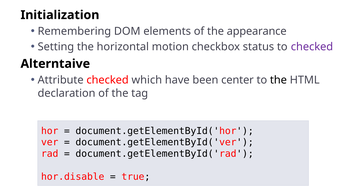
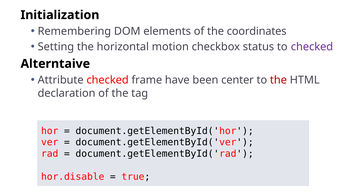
appearance: appearance -> coordinates (257, 31)
which: which -> frame (147, 80)
the colour: black -> red (278, 80)
